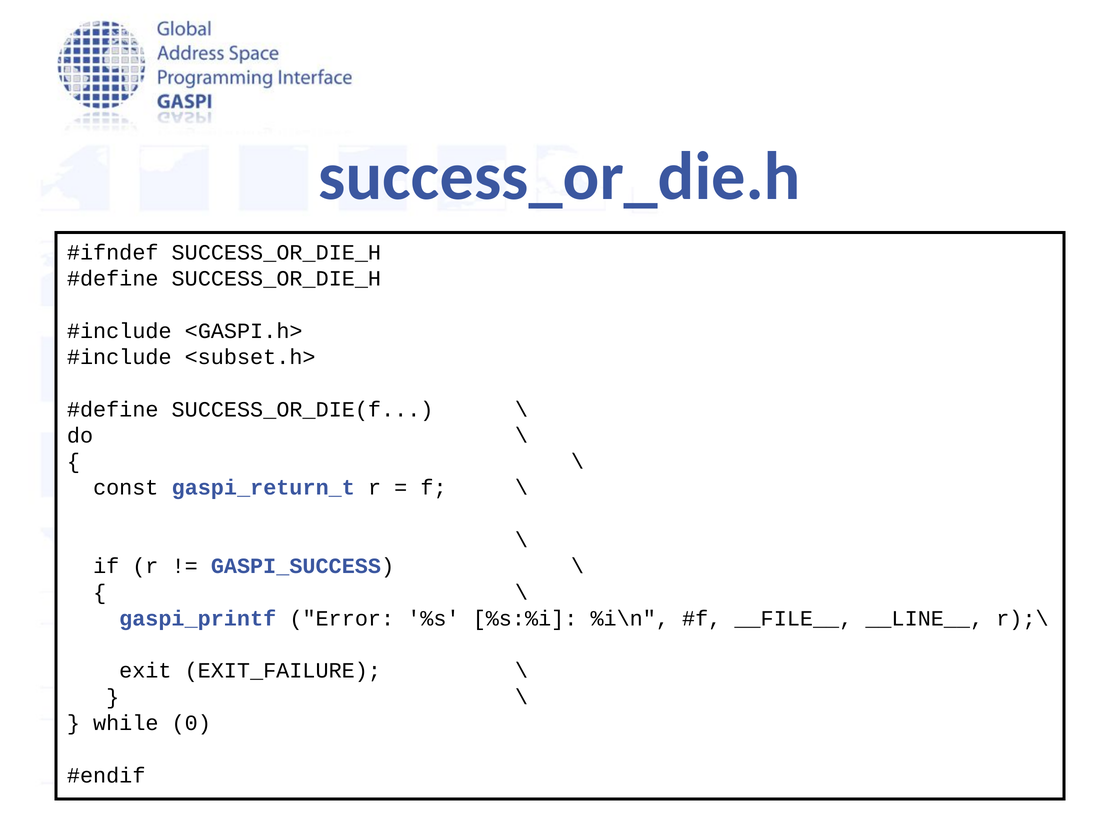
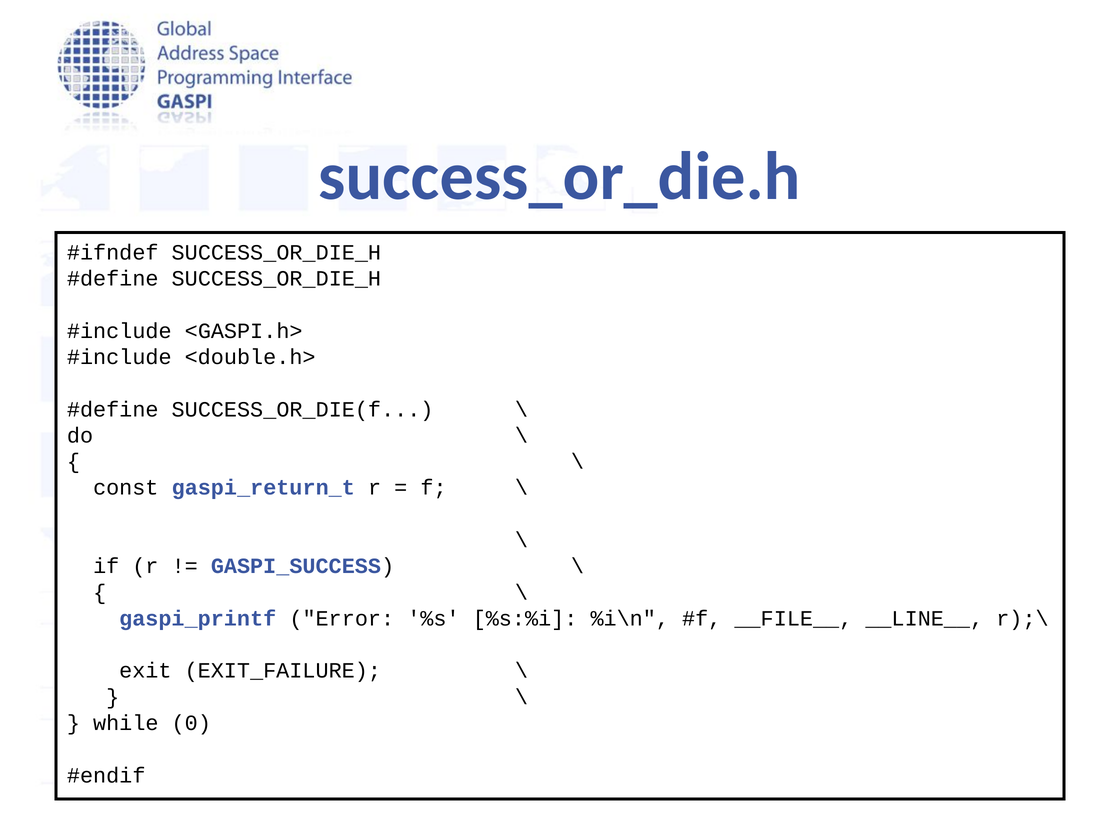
<subset.h>: <subset.h> -> <double.h> (250, 357)
